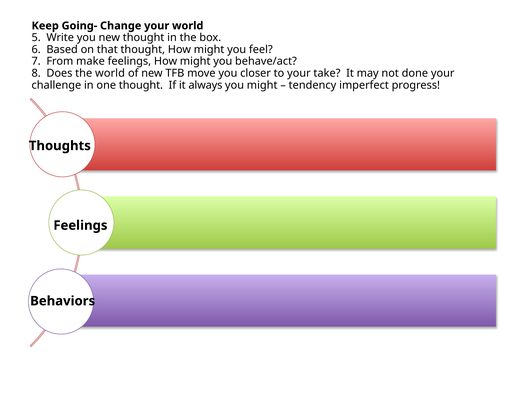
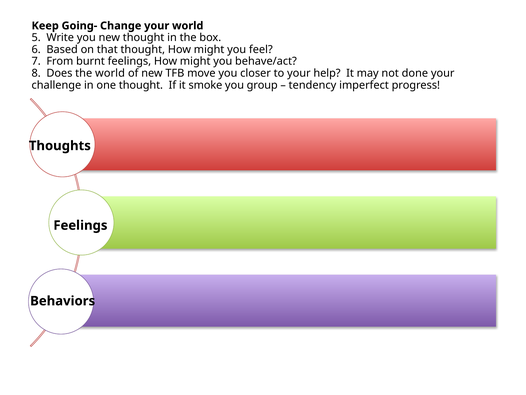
make: make -> burnt (90, 61)
take: take -> help (327, 73)
always: always -> smoke (205, 85)
you might: might -> group (262, 85)
